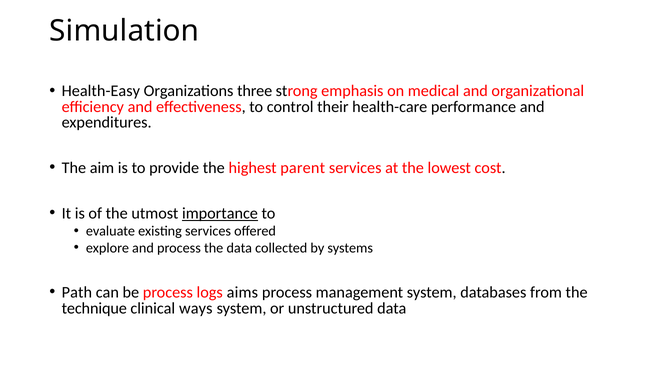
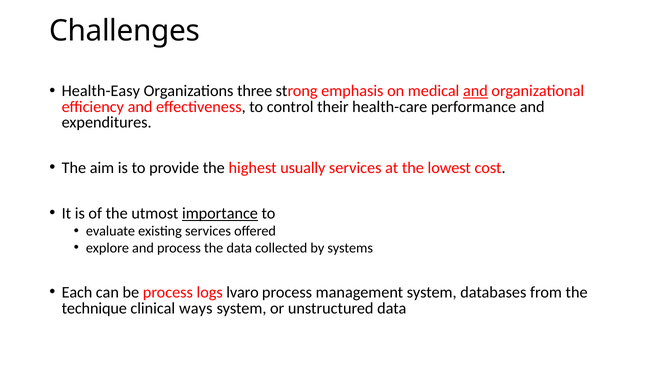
Simulation: Simulation -> Challenges (125, 31)
and underline: none -> present (475, 91)
parent: parent -> usually (303, 168)
Path: Path -> Each (77, 293)
aims: aims -> lvaro (243, 293)
